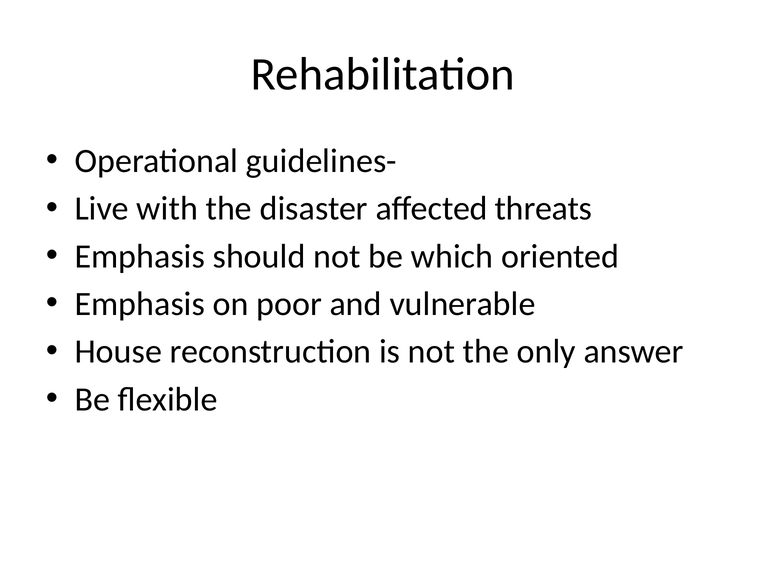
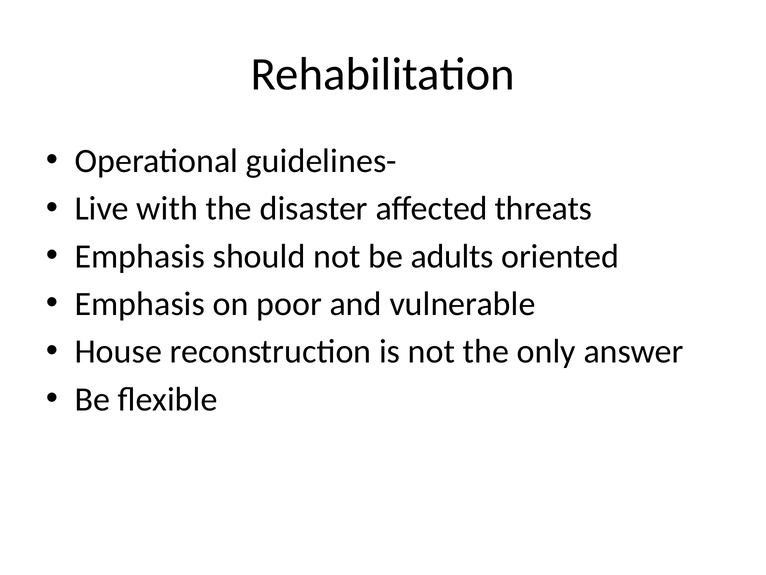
which: which -> adults (452, 256)
